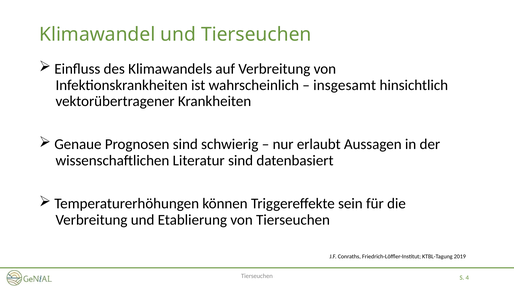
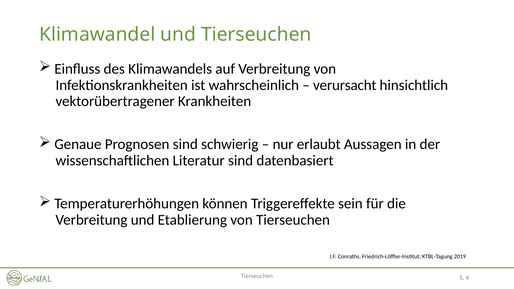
insgesamt: insgesamt -> verursacht (345, 85)
